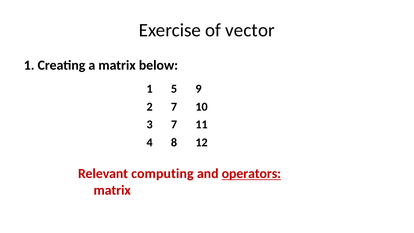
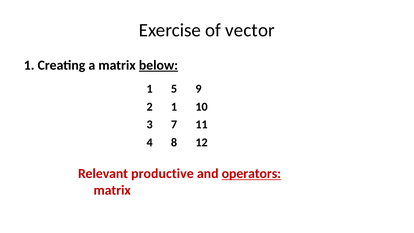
below underline: none -> present (158, 65)
2 7: 7 -> 1 (174, 107)
computing: computing -> productive (162, 174)
